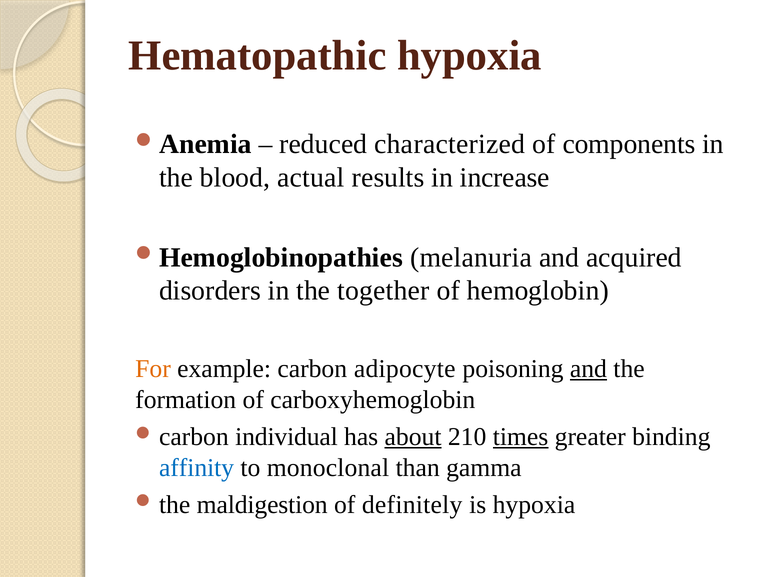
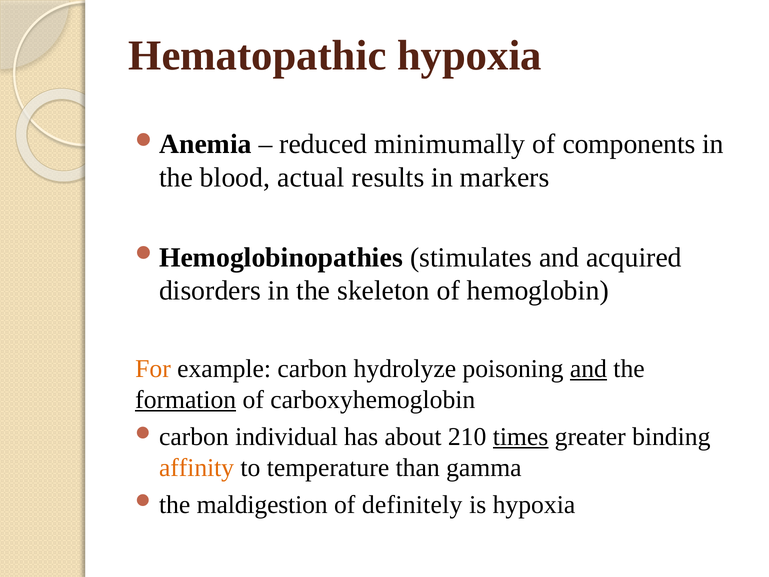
characterized: characterized -> minimumally (450, 144)
increase: increase -> markers (505, 178)
melanuria: melanuria -> stimulates (471, 257)
together: together -> skeleton (383, 291)
adipocyte: adipocyte -> hydrolyze (405, 369)
formation underline: none -> present (186, 400)
about underline: present -> none (413, 437)
affinity colour: blue -> orange (197, 467)
monoclonal: monoclonal -> temperature (328, 467)
